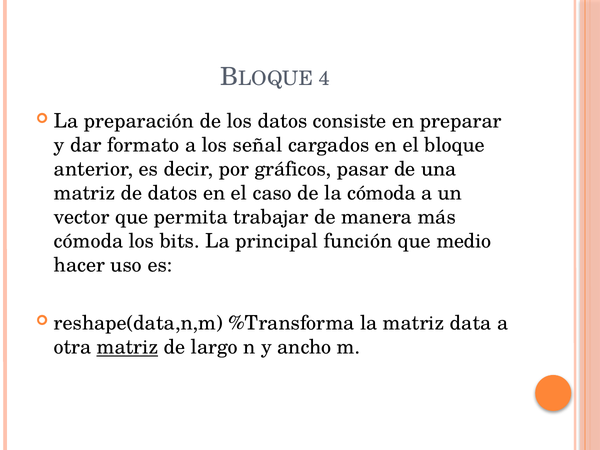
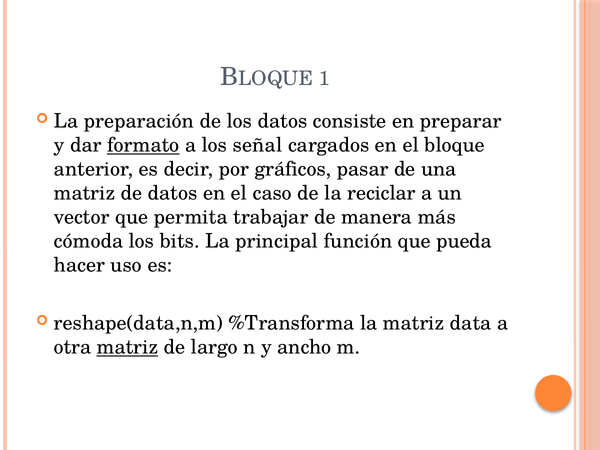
4: 4 -> 1 (324, 78)
formato underline: none -> present (143, 145)
la cómoda: cómoda -> reciclar (382, 193)
medio: medio -> pueda (464, 241)
